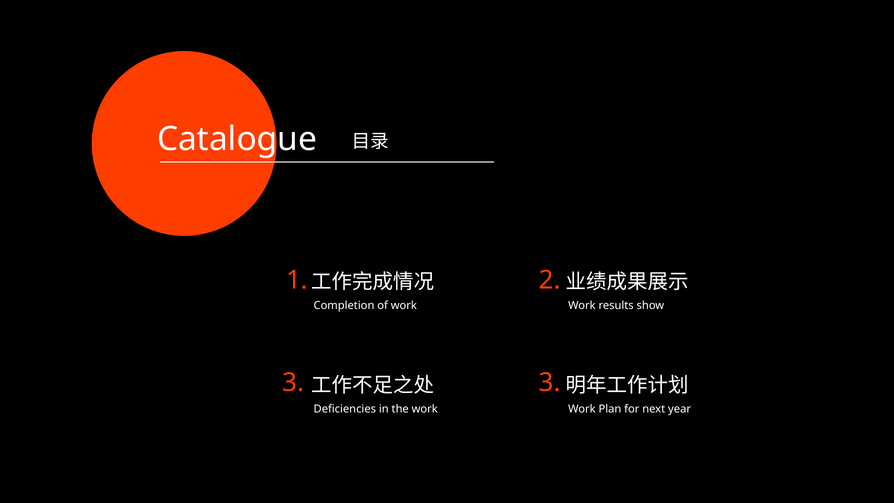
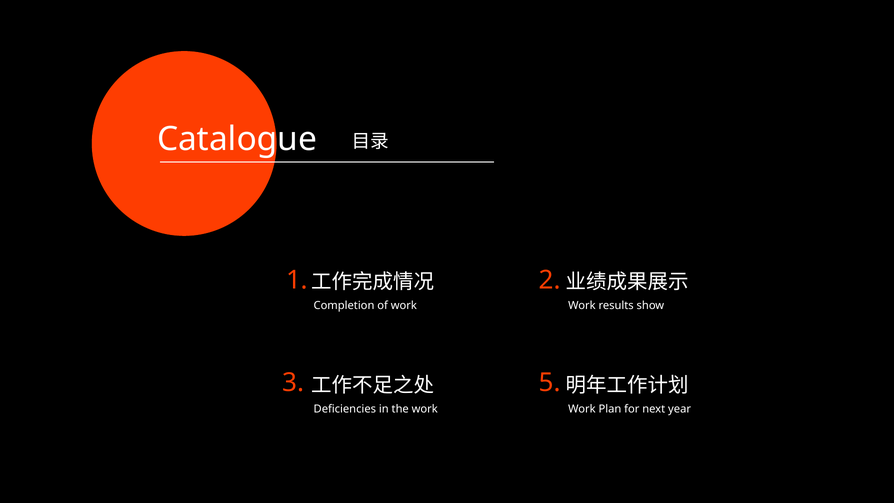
3 3: 3 -> 5 (550, 382)
